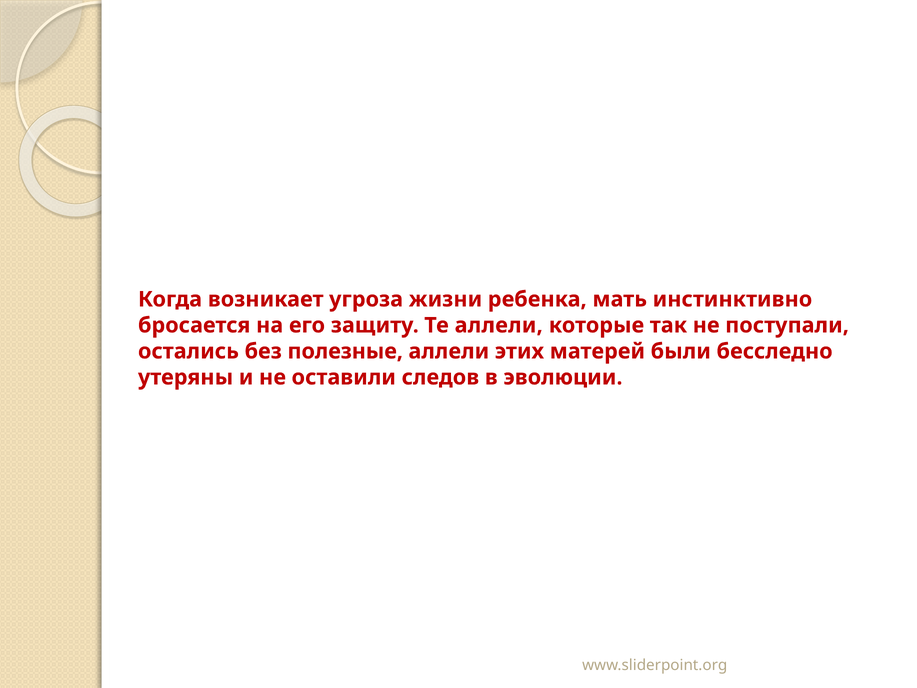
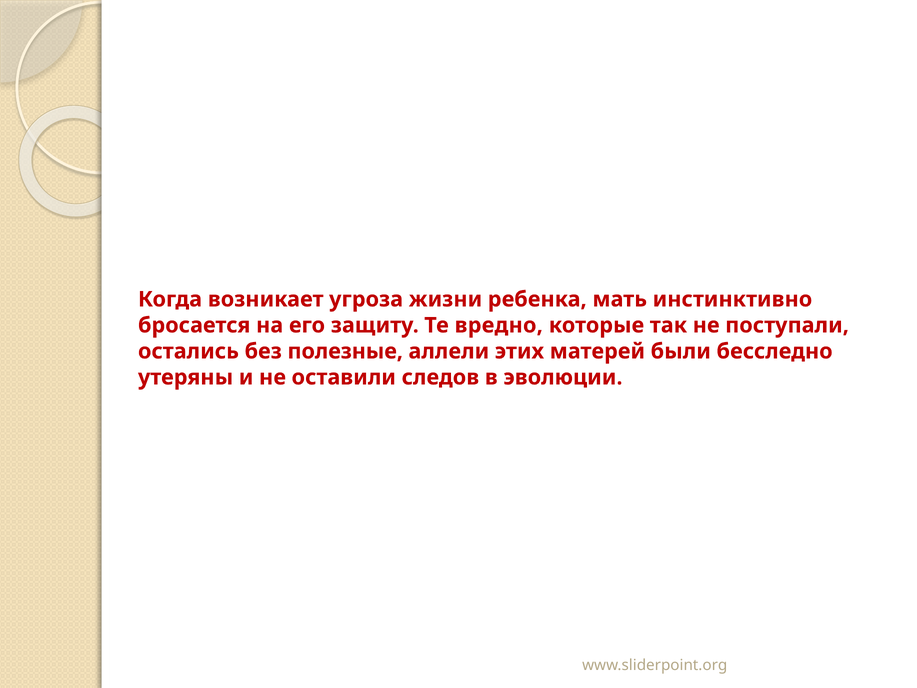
Те аллели: аллели -> вредно (499, 325)
